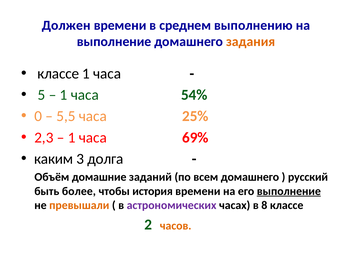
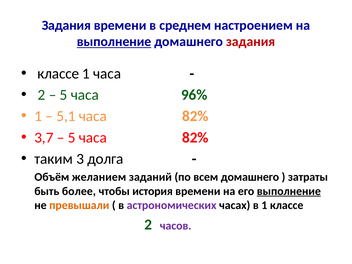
Должен: Должен -> Задания (66, 25)
выполнению: выполнению -> настроением (253, 25)
выполнение underline: none -> present (114, 42)
задания colour: orange -> red (251, 42)
5: 5 -> 2 (42, 95)
1: 1 -> 5 (64, 95)
54%: 54% -> 96% (194, 95)
0: 0 -> 1 (38, 116)
5,5: 5,5 -> 5,1 (66, 116)
25%: 25% -> 82% (195, 116)
2,3: 2,3 -> 3,7 (44, 138)
1: 1 -> 5 (72, 138)
69%: 69% -> 82% (195, 138)
каким: каким -> таким (54, 159)
домашние: домашние -> желанием (99, 177)
русский: русский -> затраты (308, 177)
в 8: 8 -> 1 (264, 205)
часов colour: orange -> purple (176, 226)
